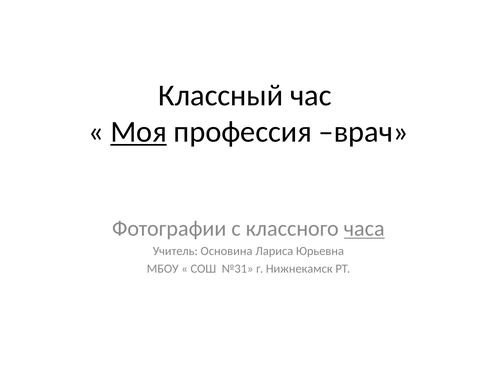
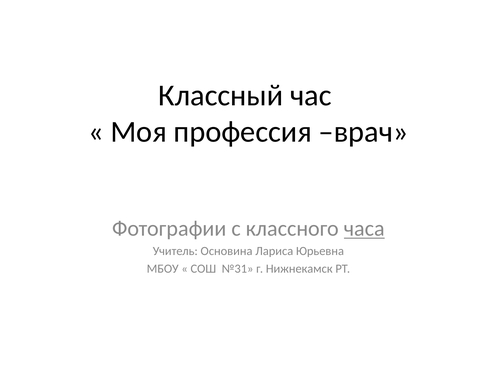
Моя underline: present -> none (139, 132)
